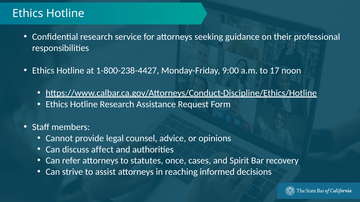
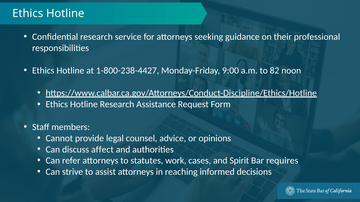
17: 17 -> 82 (275, 71)
once: once -> work (176, 161)
recovery: recovery -> requires (282, 161)
